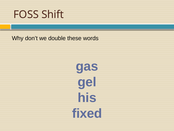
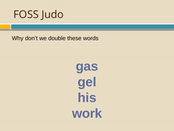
Shift: Shift -> Judo (53, 15)
fixed: fixed -> work (87, 113)
